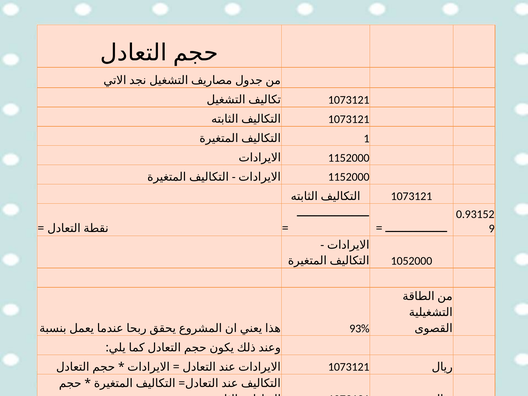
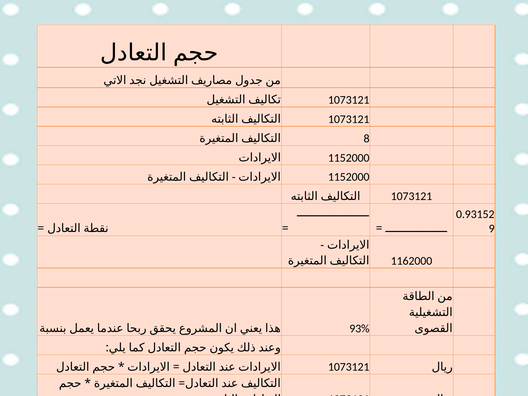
1: 1 -> 8 (367, 139)
1052000: 1052000 -> 1162000 (411, 261)
